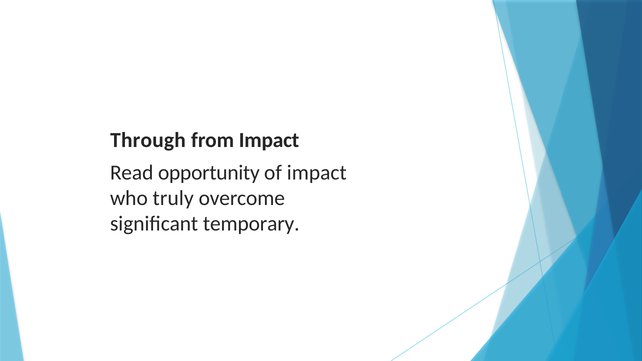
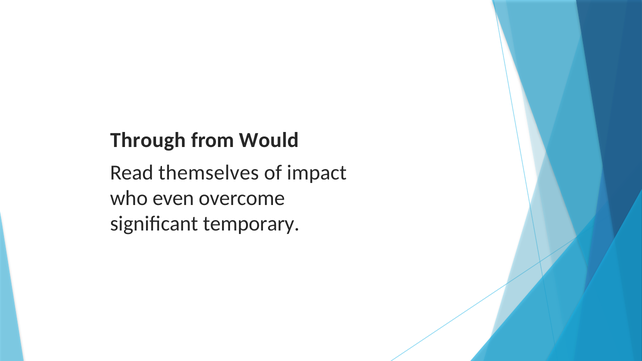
from Impact: Impact -> Would (269, 140)
opportunity: opportunity -> themselves (209, 173)
truly: truly -> even (173, 198)
